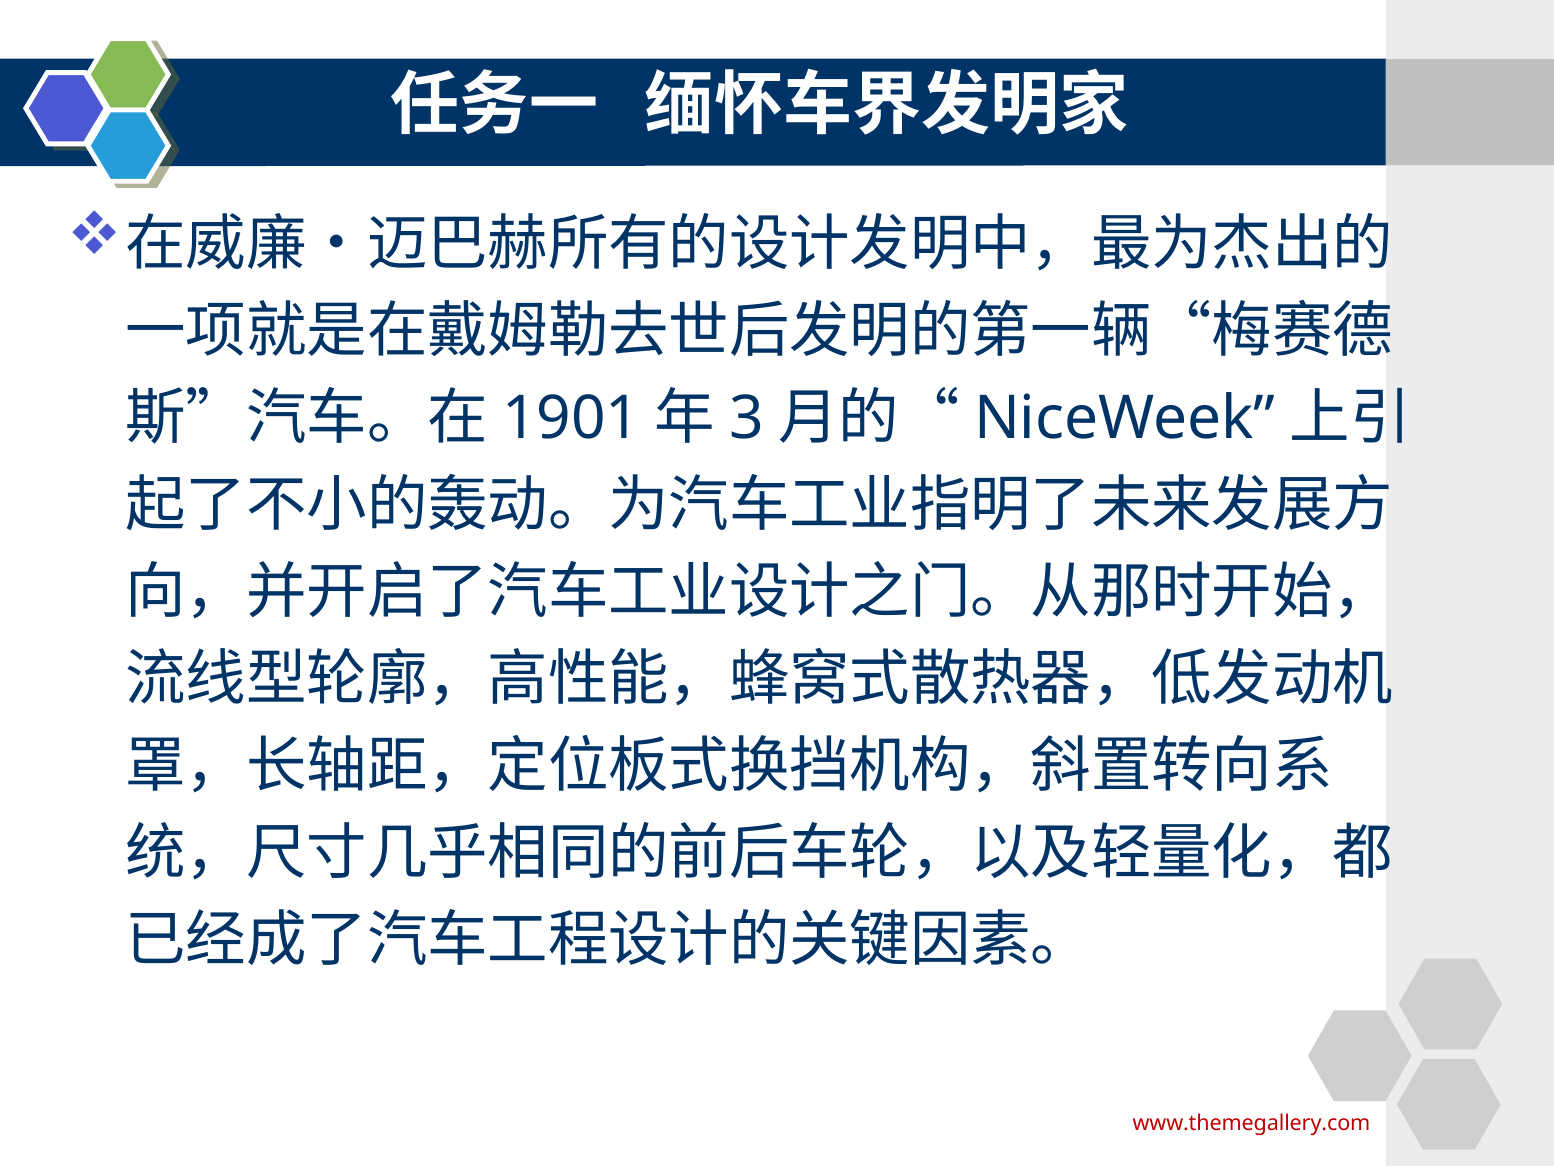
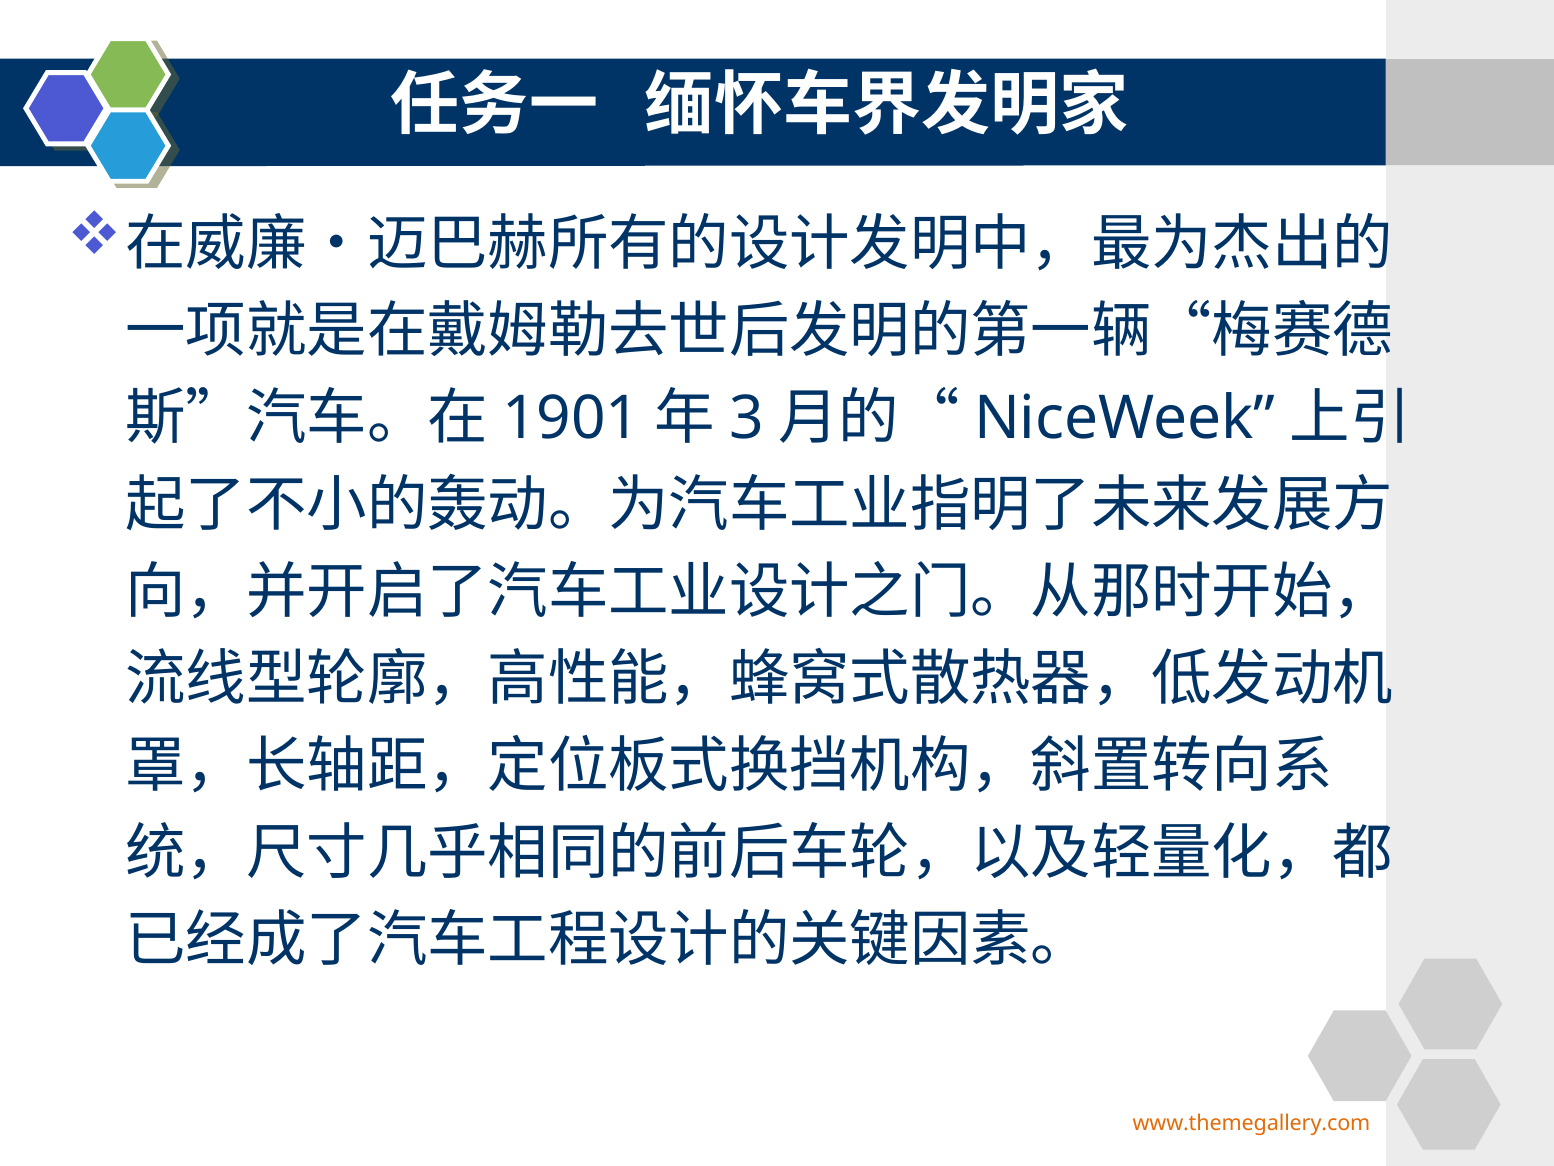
www.themegallery.com colour: red -> orange (1251, 1123)
